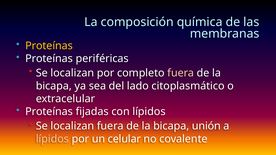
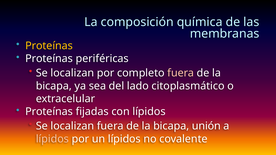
un celular: celular -> lípidos (124, 139)
